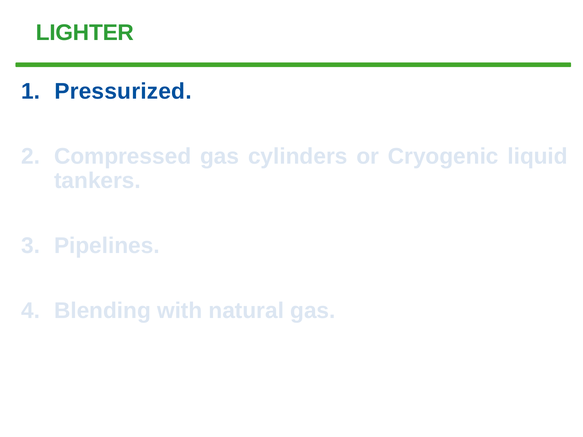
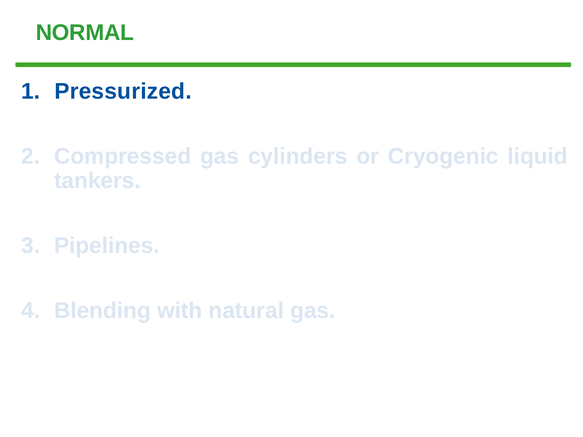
LIGHTER: LIGHTER -> NORMAL (85, 33)
